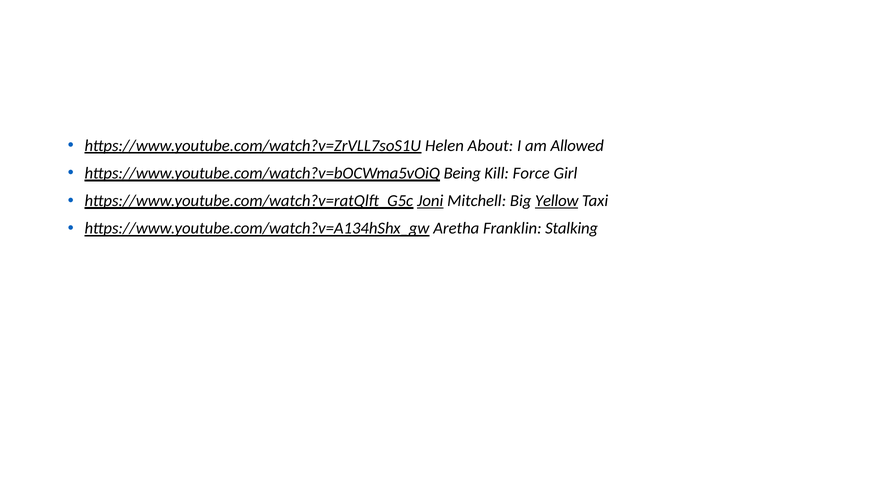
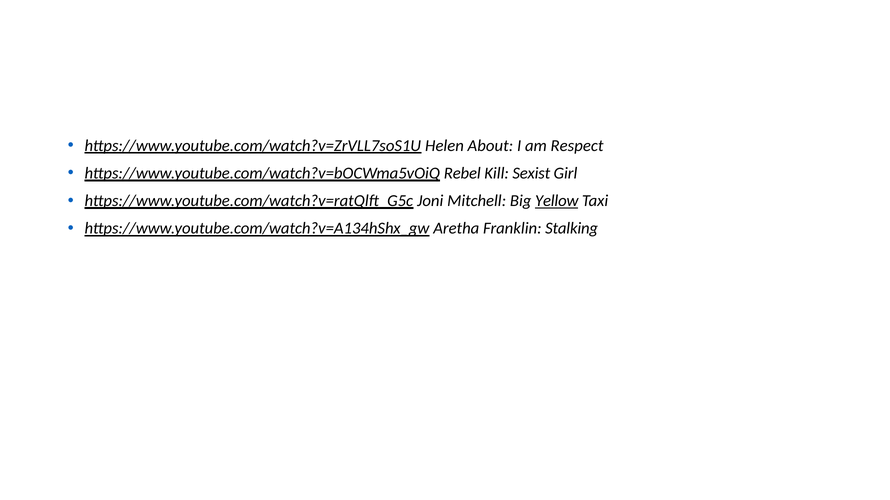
Allowed: Allowed -> Respect (577, 146)
Being: Being -> Rebel (462, 173)
Force: Force -> Sexist (531, 173)
Joni underline: present -> none (430, 201)
